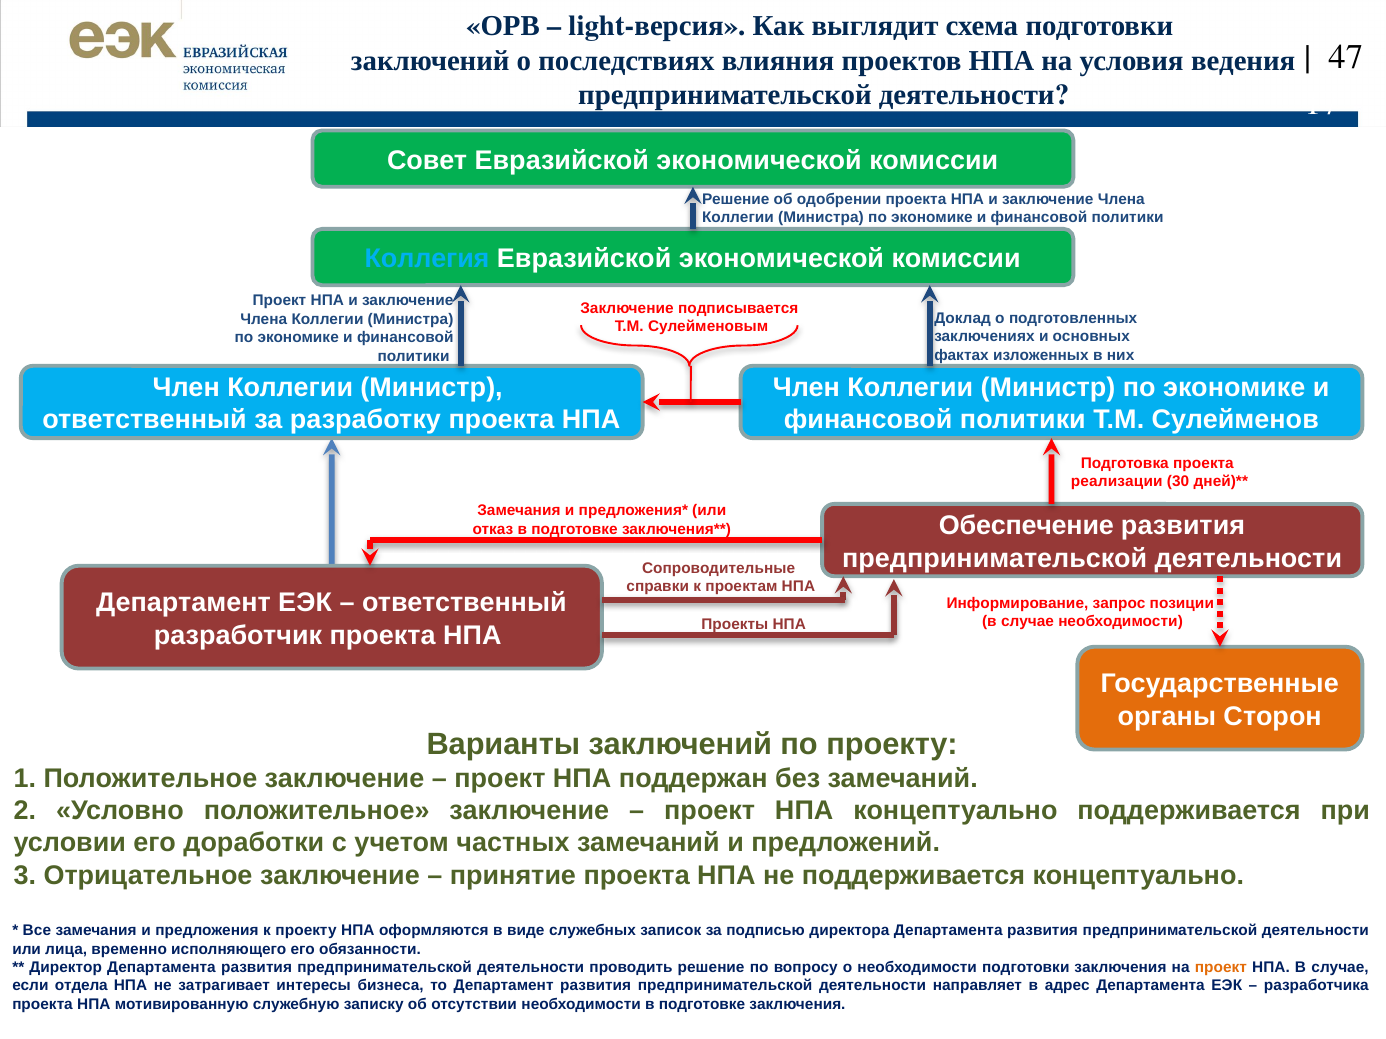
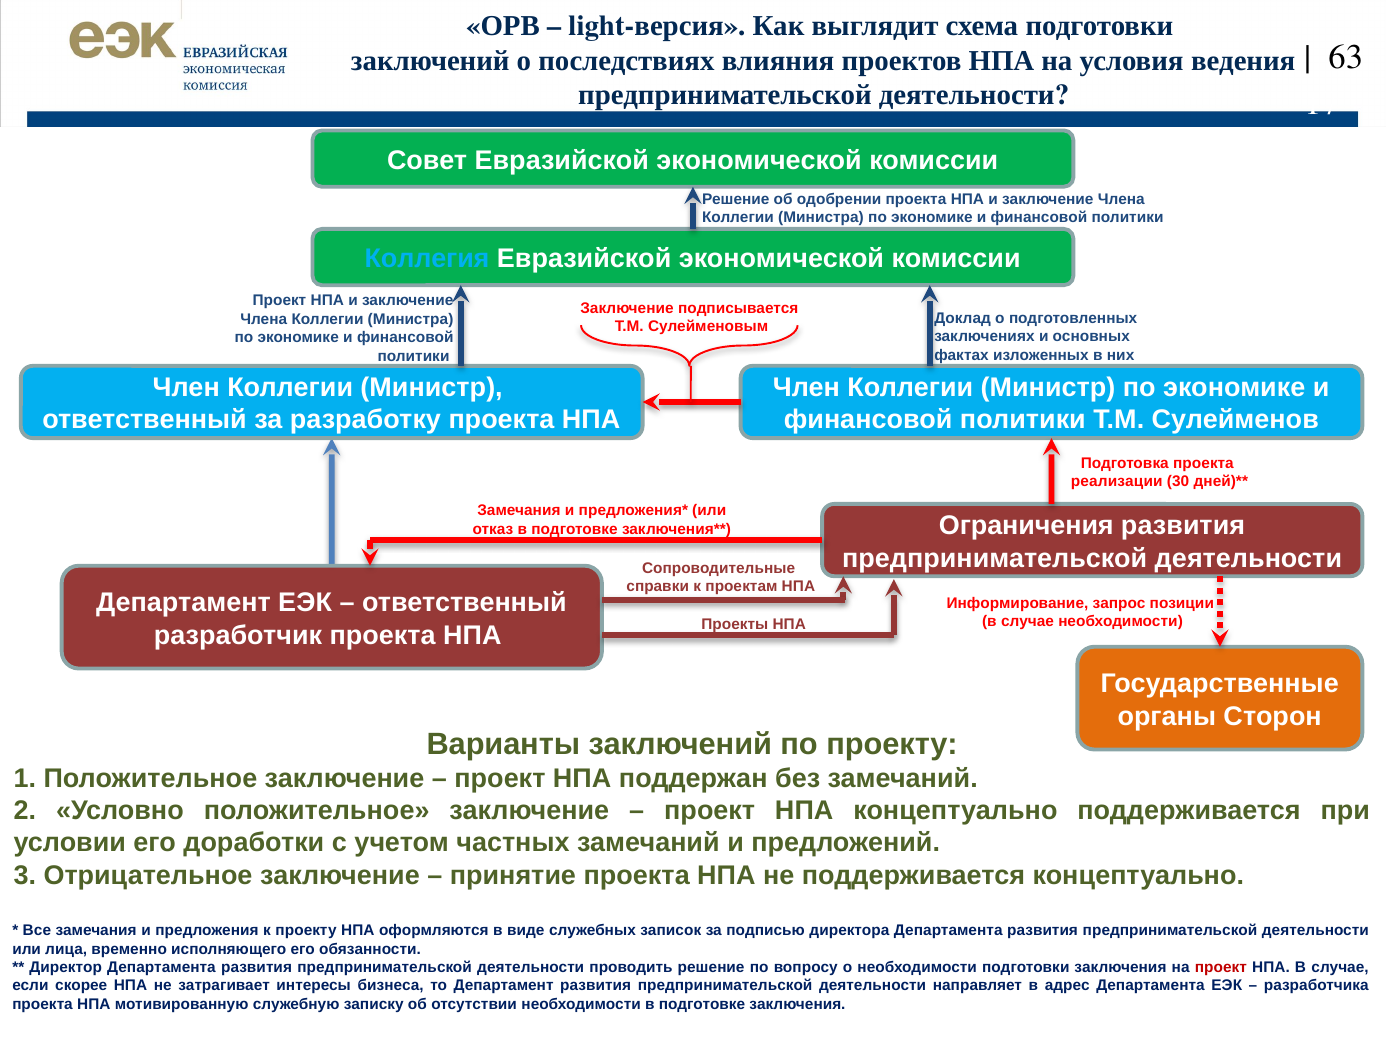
47: 47 -> 63 (1346, 57)
Обеспечение: Обеспечение -> Ограничения (1026, 526)
проект colour: orange -> red (1221, 968)
отдела: отдела -> скорее (81, 986)
